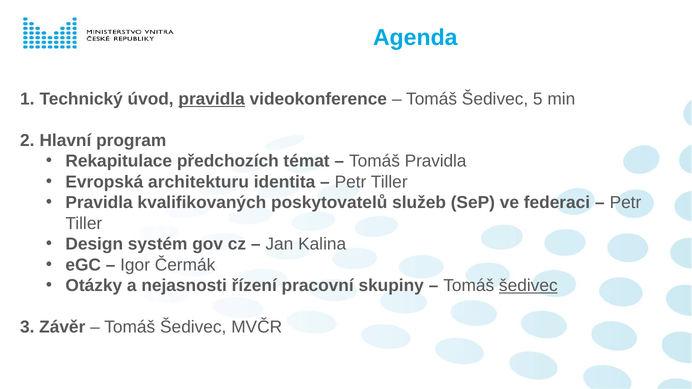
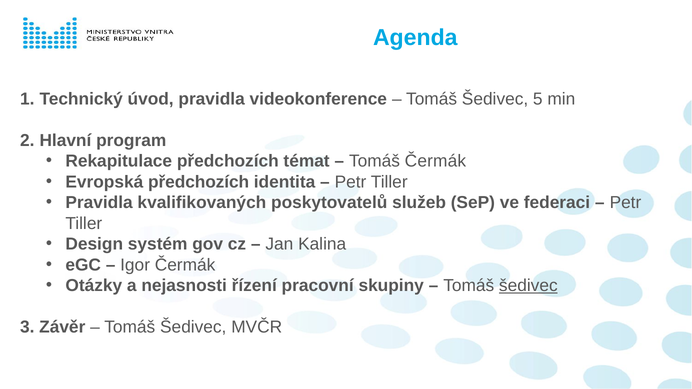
pravidla underline: present -> none (212, 99)
Tomáš Pravidla: Pravidla -> Čermák (435, 161)
Evropská architekturu: architekturu -> předchozích (199, 182)
